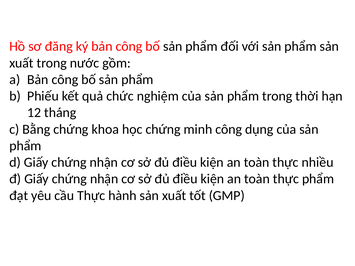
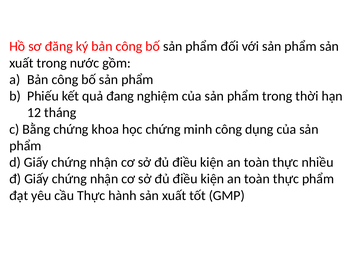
chức: chức -> đang (120, 96)
